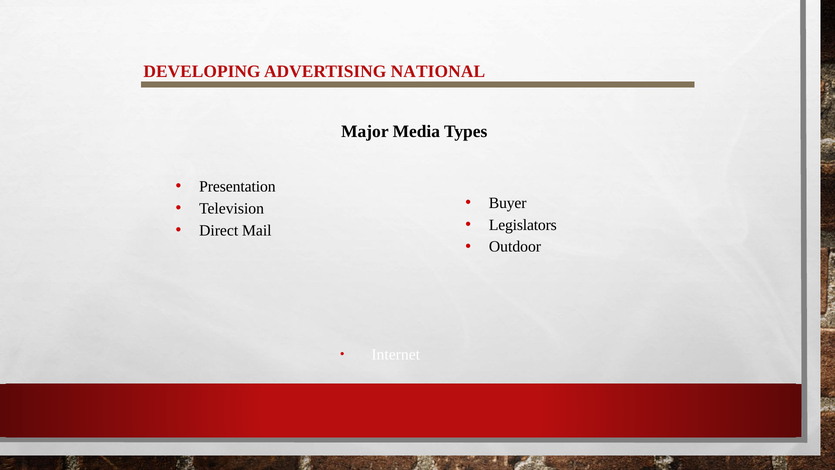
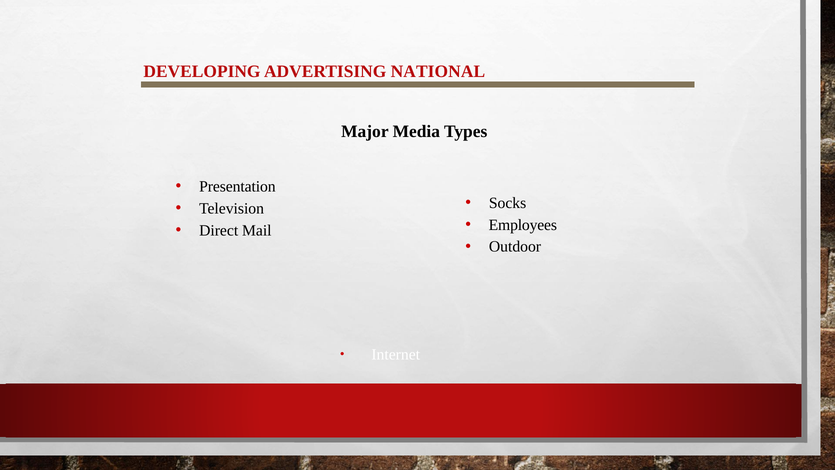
Buyer: Buyer -> Socks (508, 203)
Legislators: Legislators -> Employees (523, 225)
